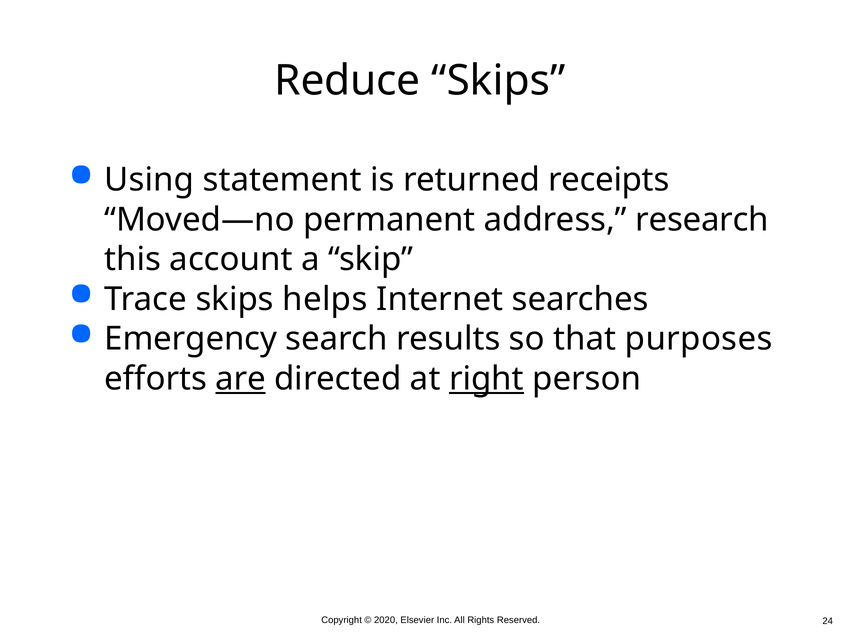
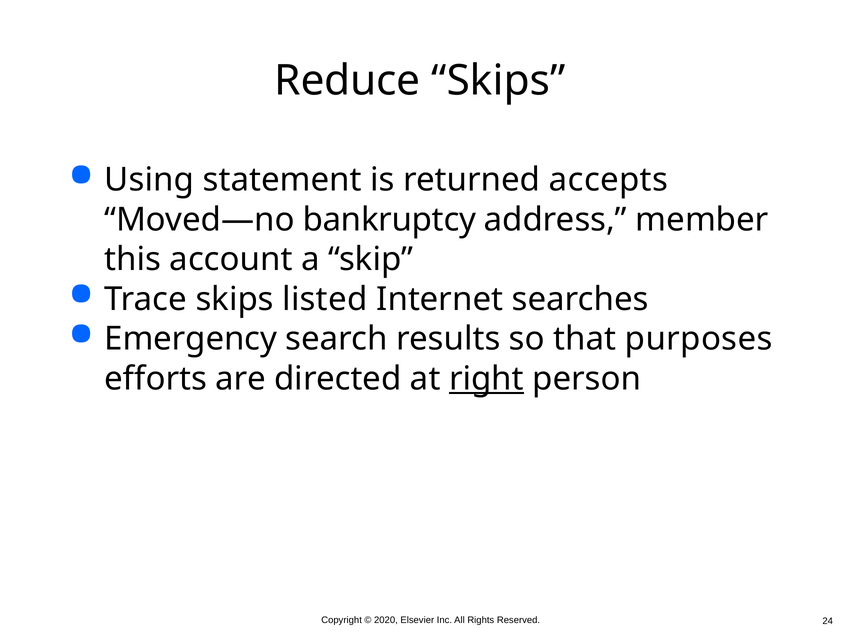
receipts: receipts -> accepts (608, 180)
permanent: permanent -> bankruptcy (389, 220)
research: research -> member (702, 220)
helps: helps -> listed (325, 299)
are underline: present -> none (241, 379)
